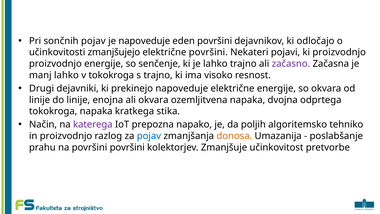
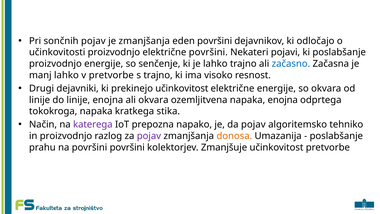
je napoveduje: napoveduje -> zmanjšanja (144, 41)
učinkovitosti zmanjšujejo: zmanjšujejo -> proizvodnjo (114, 52)
ki proizvodnjo: proizvodnjo -> poslabšanje (339, 52)
začasno colour: purple -> blue (291, 64)
v tokokroga: tokokroga -> pretvorbe (111, 75)
prekinejo napoveduje: napoveduje -> učinkovitost (182, 88)
napaka dvojna: dvojna -> enojna (283, 100)
da poljih: poljih -> pojav (253, 124)
pojav colour: blue -> purple (149, 136)
